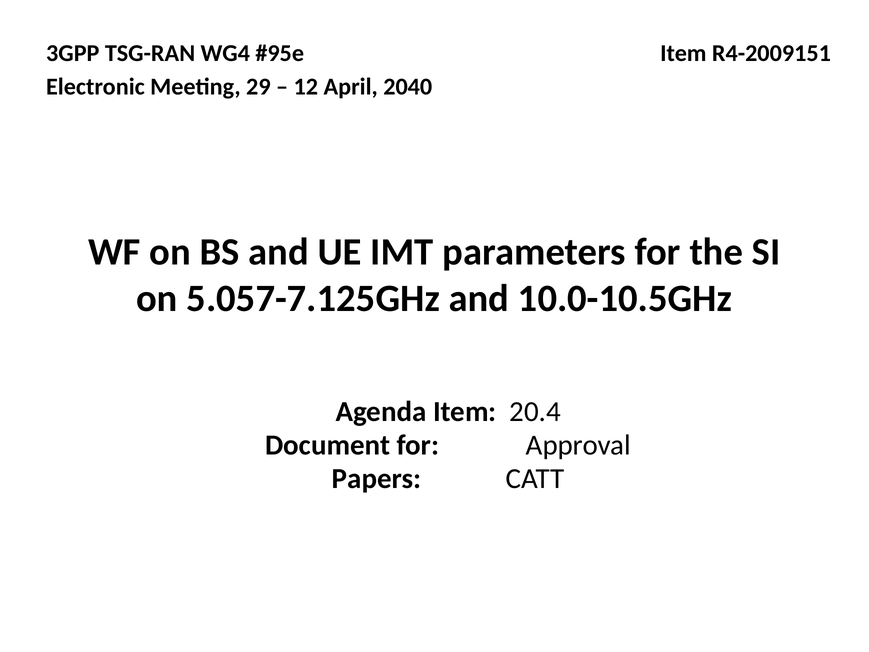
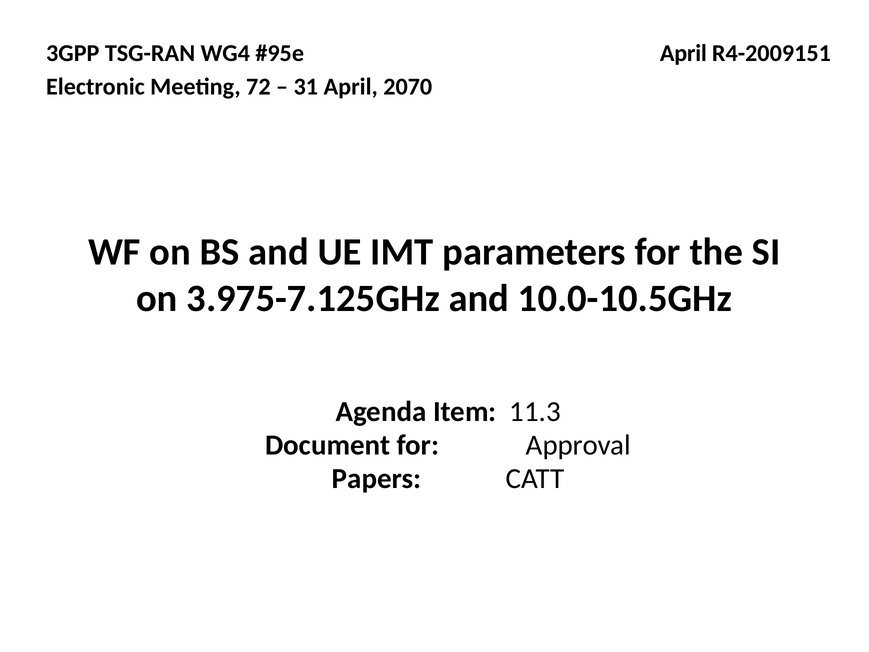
Item: Item -> April (683, 53)
29: 29 -> 72 (258, 87)
12: 12 -> 31 (306, 87)
2040: 2040 -> 2070 (408, 87)
5.057-7.125GHz: 5.057-7.125GHz -> 3.975-7.125GHz (313, 298)
20.4: 20.4 -> 11.3 (535, 411)
